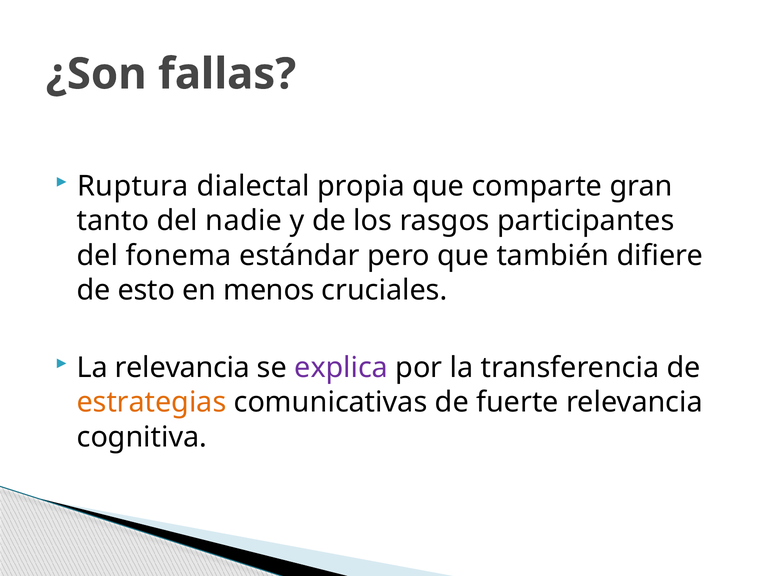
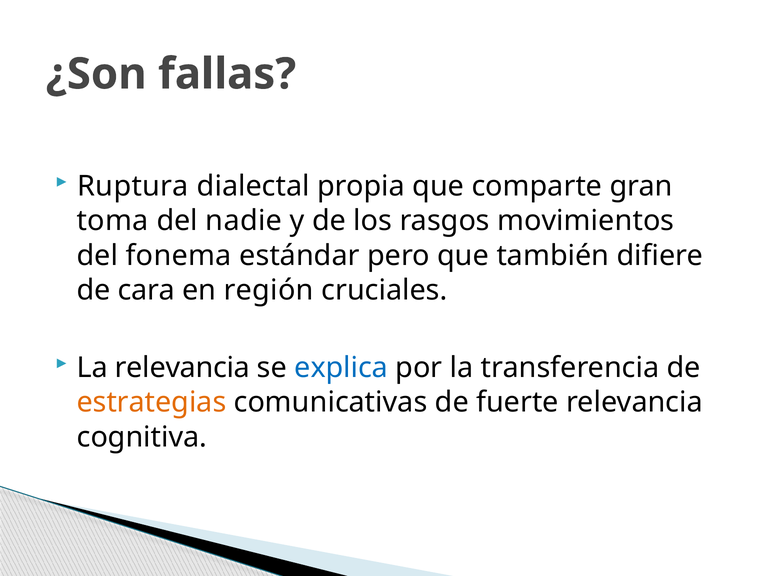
tanto: tanto -> toma (113, 221)
participantes: participantes -> movimientos (586, 221)
esto: esto -> cara (146, 290)
menos: menos -> región (269, 290)
explica colour: purple -> blue (341, 368)
